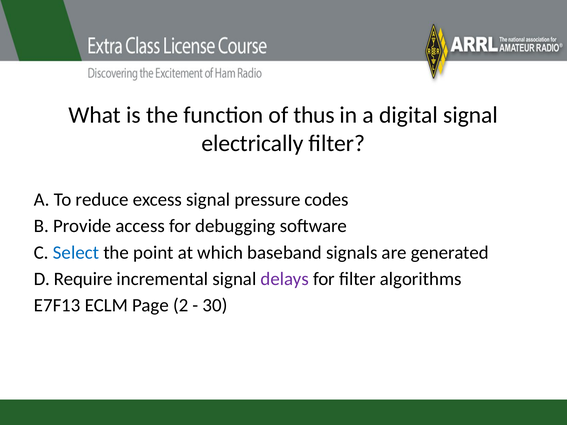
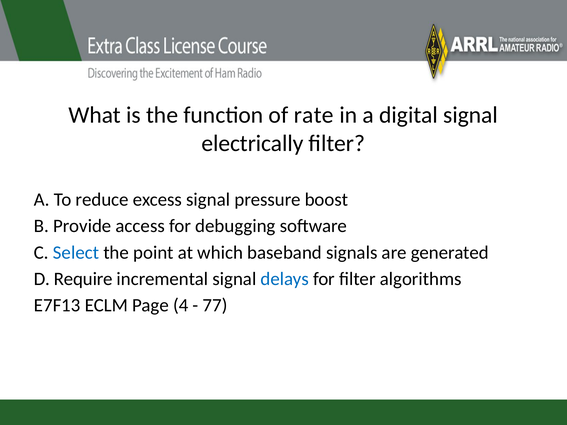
thus: thus -> rate (314, 115)
codes: codes -> boost (326, 200)
delays colour: purple -> blue (285, 279)
2: 2 -> 4 (181, 306)
30: 30 -> 77 (215, 306)
